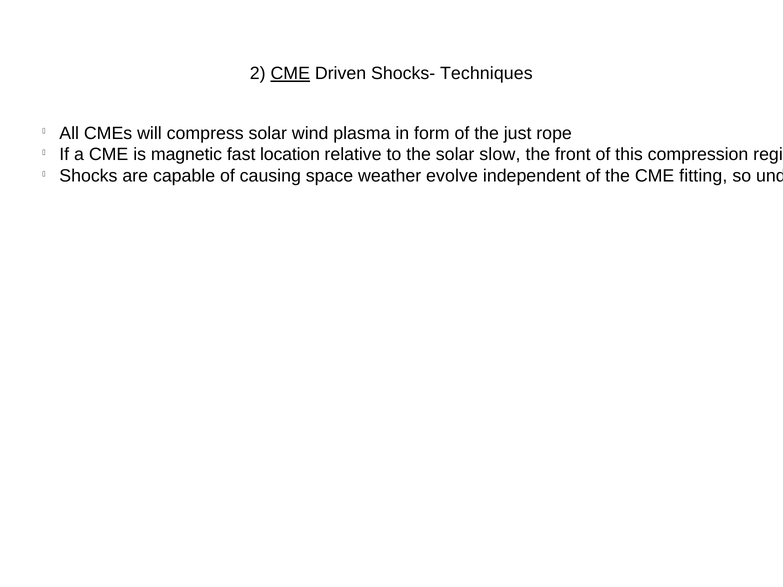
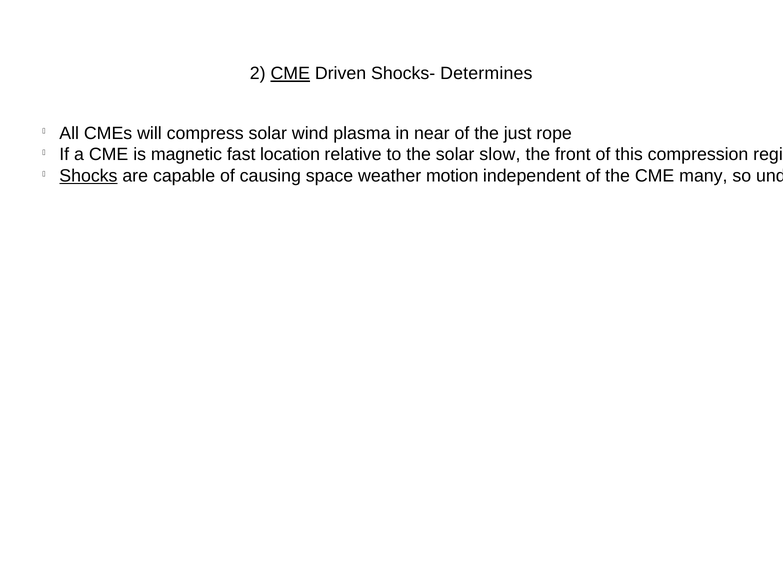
Techniques: Techniques -> Determines (486, 74)
form: form -> near (432, 133)
Shocks underline: none -> present (88, 176)
evolve: evolve -> motion (452, 176)
fitting: fitting -> many (703, 176)
